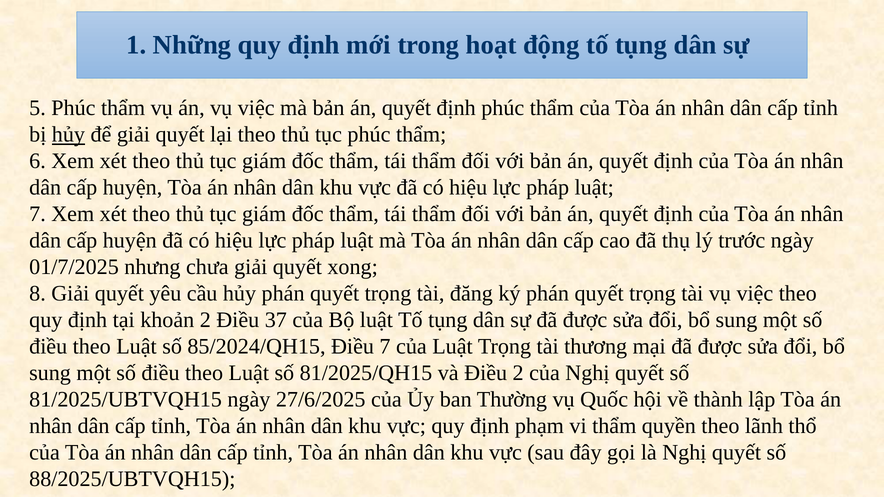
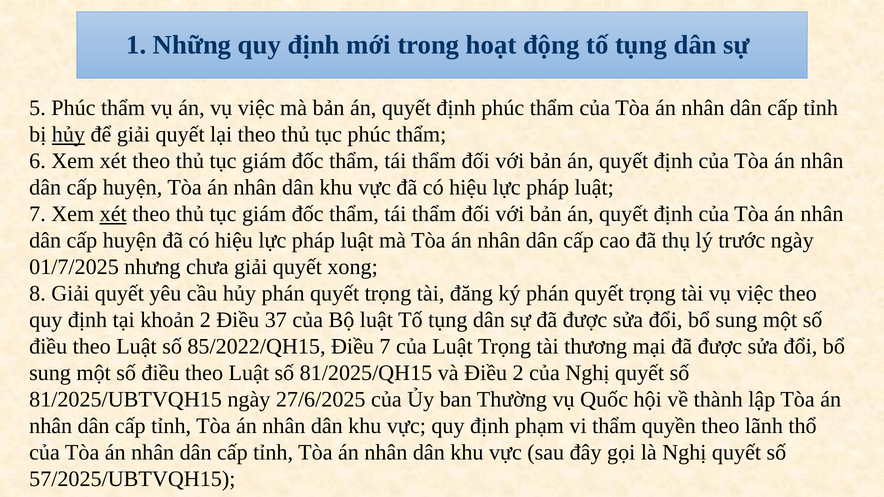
xét underline: none -> present (113, 214)
85/2024/QH15: 85/2024/QH15 -> 85/2022/QH15 (257, 347)
88/2025/UBTVQH15: 88/2025/UBTVQH15 -> 57/2025/UBTVQH15 (132, 479)
